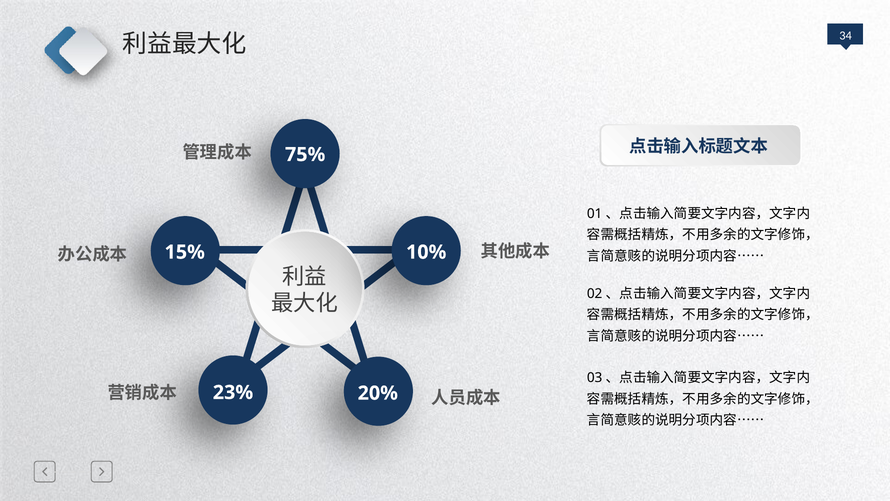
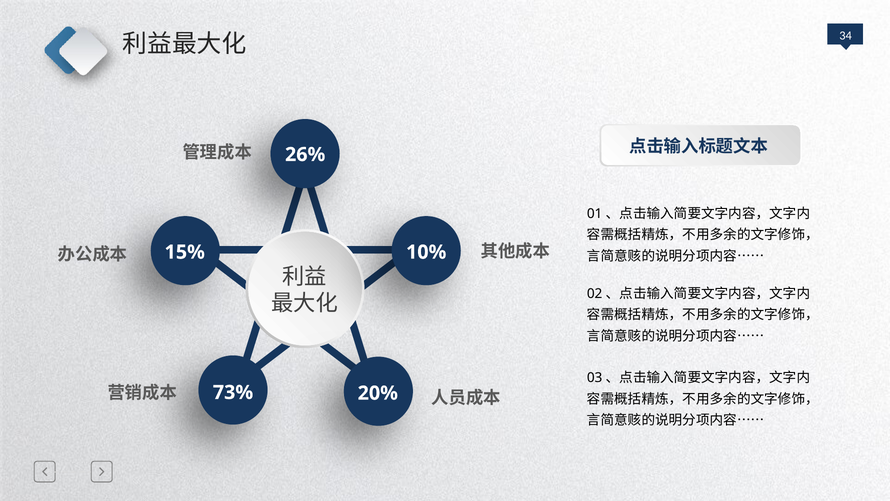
75%: 75% -> 26% (305, 154)
23%: 23% -> 73% (233, 392)
